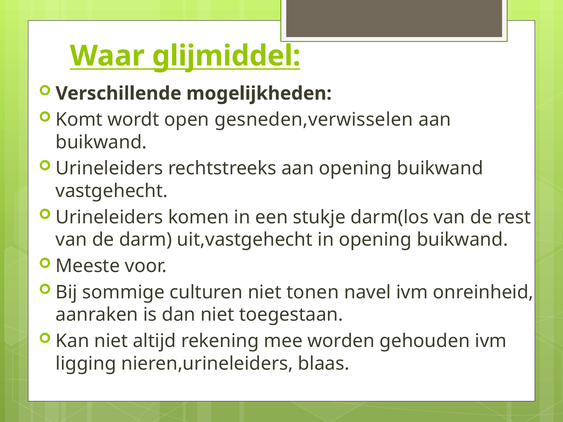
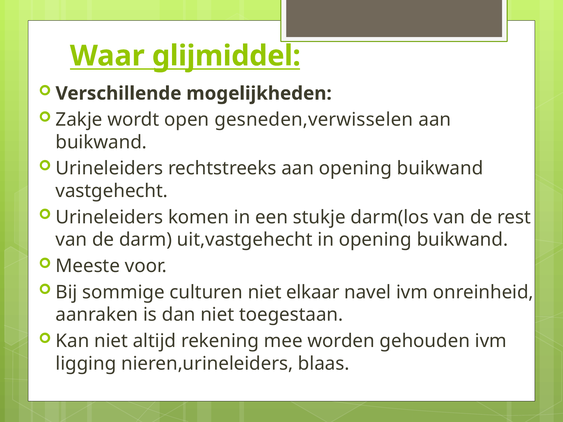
Komt: Komt -> Zakje (79, 120)
tonen: tonen -> elkaar (313, 292)
